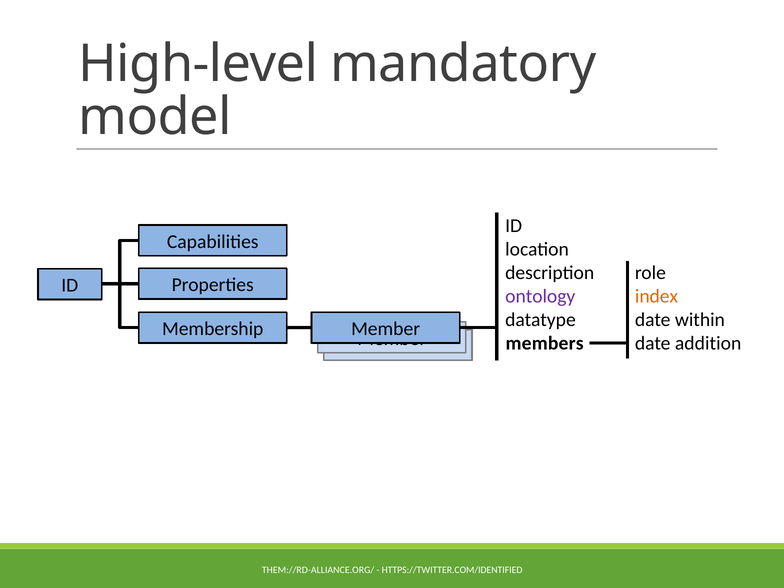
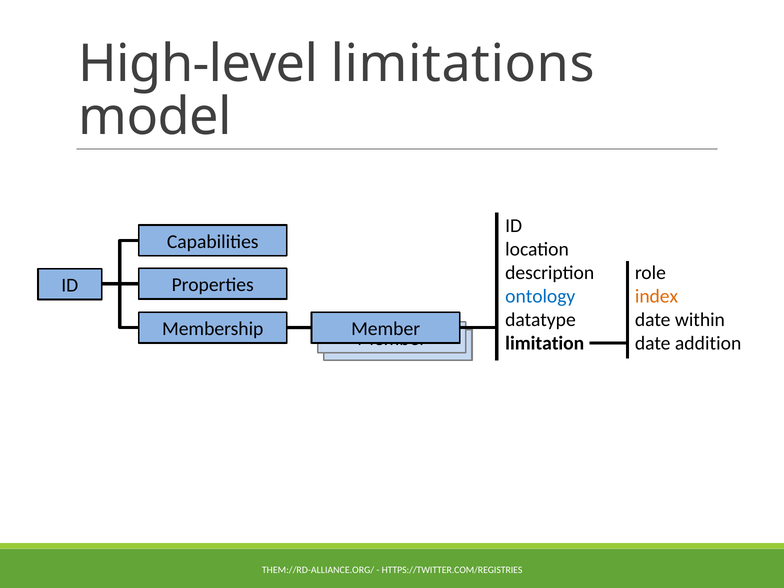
mandatory: mandatory -> limitations (463, 64)
ontology colour: purple -> blue (540, 296)
members: members -> limitation (545, 344)
HTTPS://TWITTER.COM/IDENTIFIED: HTTPS://TWITTER.COM/IDENTIFIED -> HTTPS://TWITTER.COM/REGISTRIES (452, 570)
